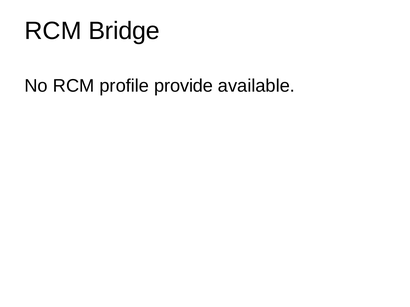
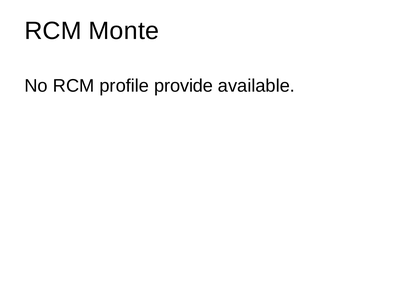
Bridge: Bridge -> Monte (124, 31)
